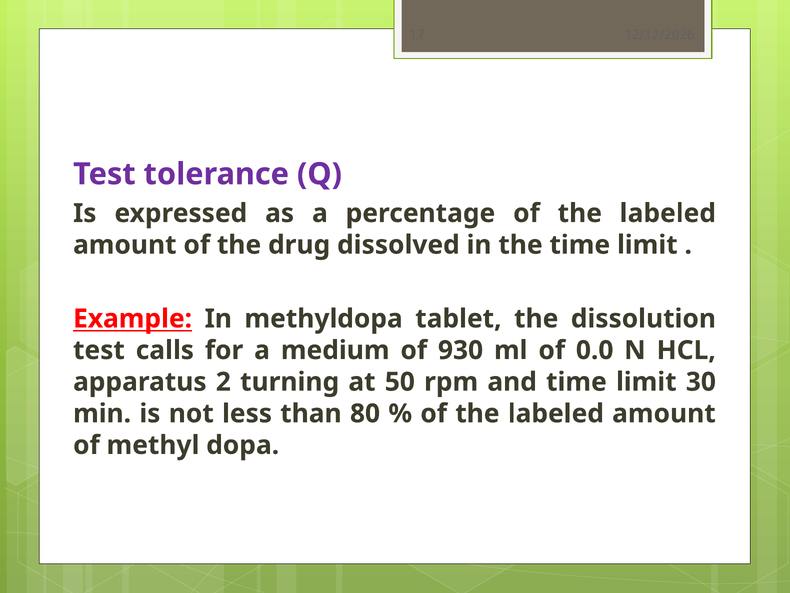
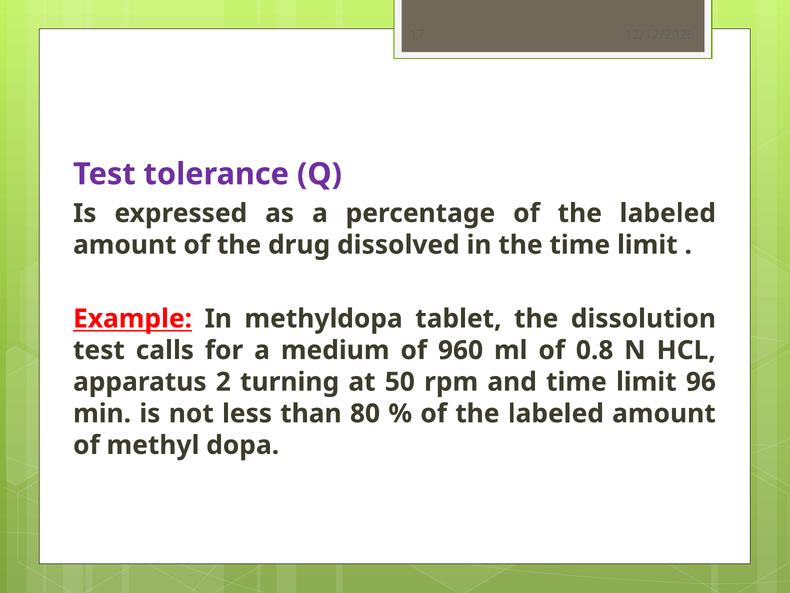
930: 930 -> 960 (461, 350)
0.0: 0.0 -> 0.8 (595, 350)
30: 30 -> 96 (701, 382)
